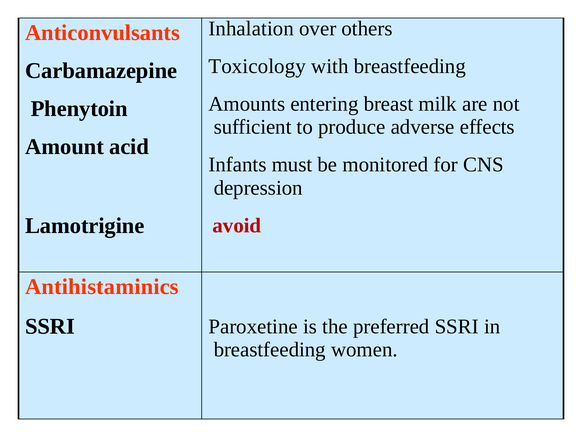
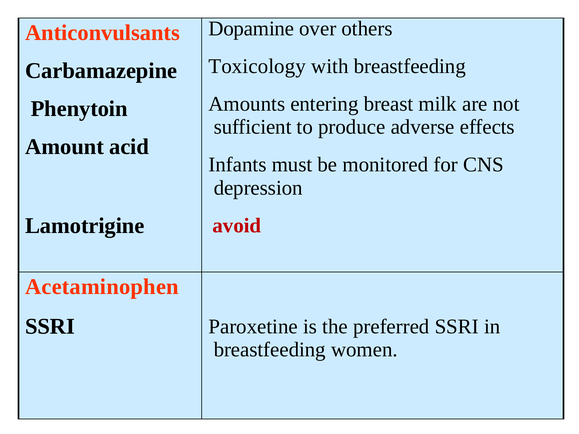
Inhalation: Inhalation -> Dopamine (251, 29)
Antihistaminics: Antihistaminics -> Acetaminophen (102, 287)
